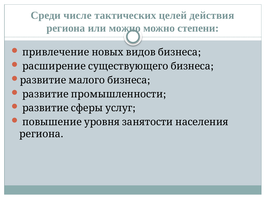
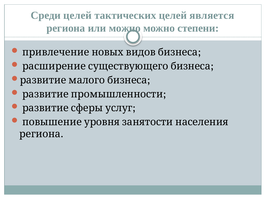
Среди числе: числе -> целей (78, 15)
действия: действия -> является (212, 15)
